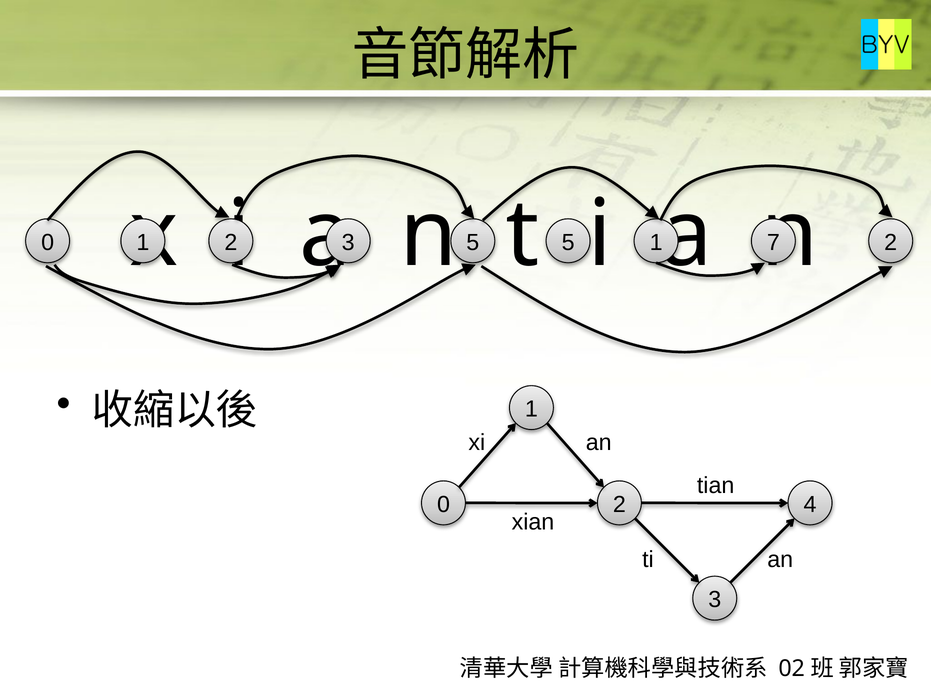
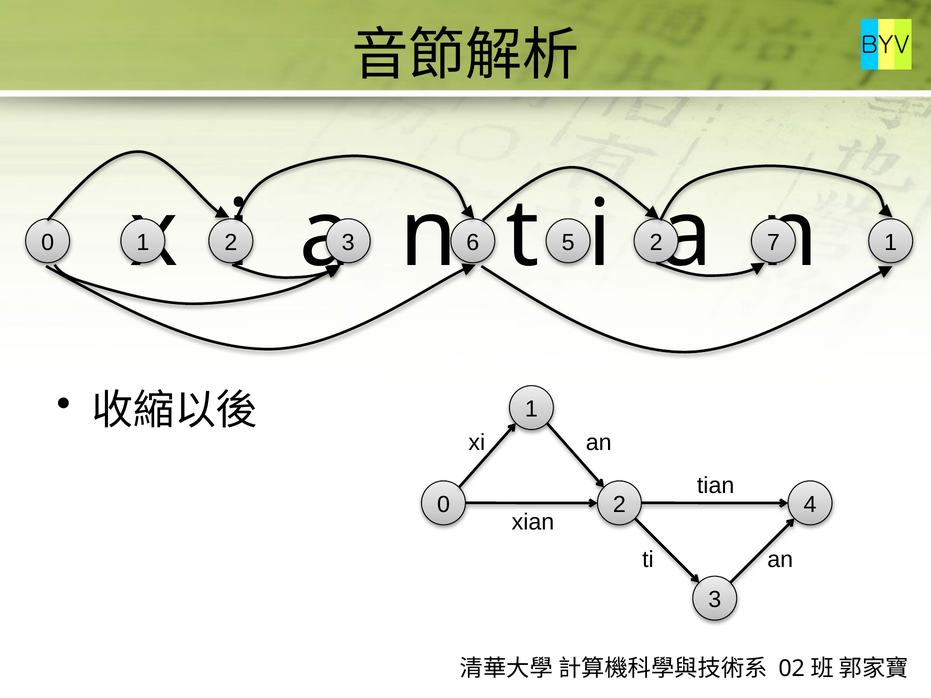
5: 5 -> 6 (473, 242)
5 1: 1 -> 2 (656, 242)
2: 2 -> 1 (891, 242)
